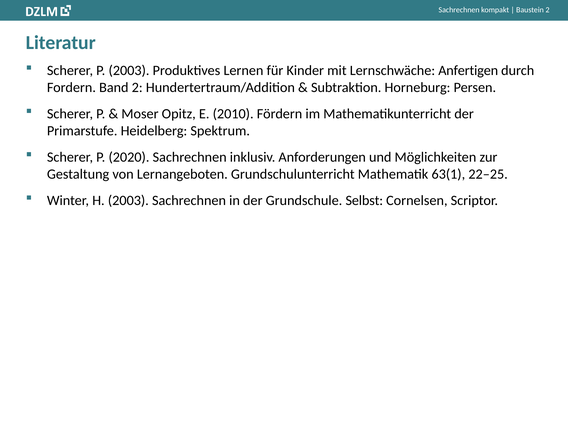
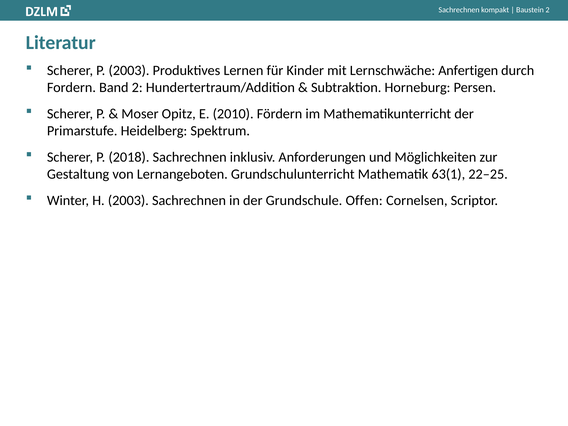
2020: 2020 -> 2018 (129, 157)
Selbst: Selbst -> Offen (364, 201)
